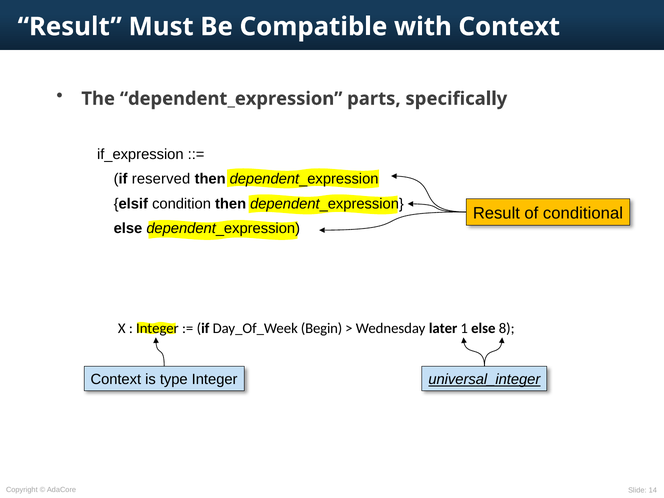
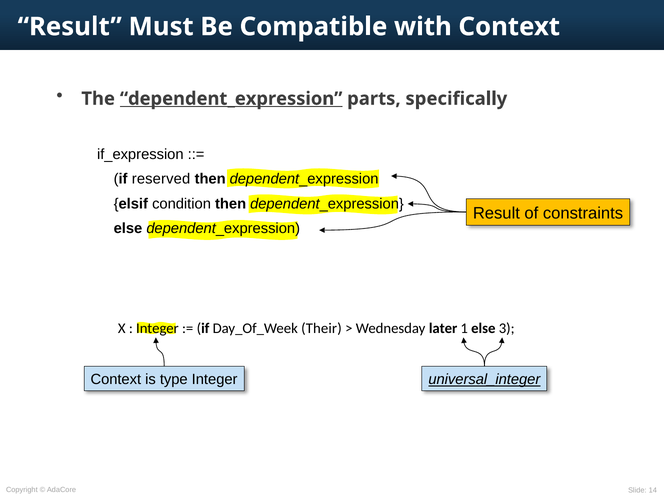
dependent_expression underline: none -> present (231, 99)
conditional: conditional -> constraints (583, 213)
Begin: Begin -> Their (321, 329)
8: 8 -> 3 (507, 329)
